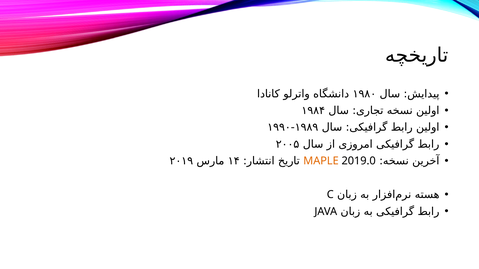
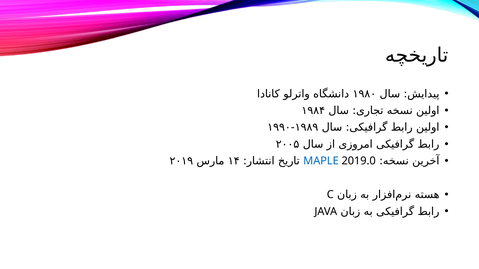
MAPLE colour: orange -> blue (321, 161)
